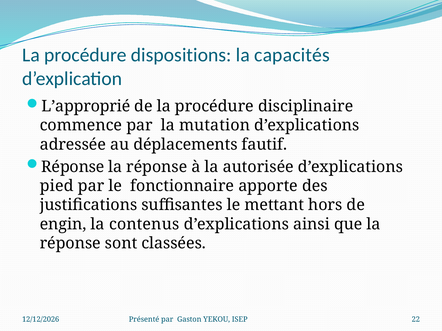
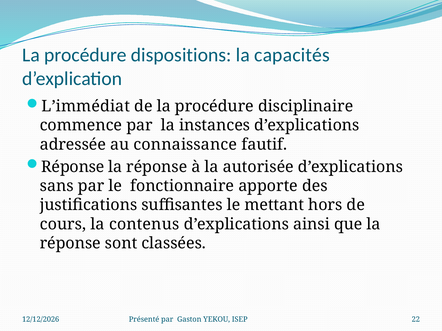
L’approprié: L’approprié -> L’immédiat (86, 106)
mutation: mutation -> instances (215, 126)
déplacements: déplacements -> connaissance (185, 145)
pied: pied -> sans (57, 186)
engin: engin -> cours (63, 224)
